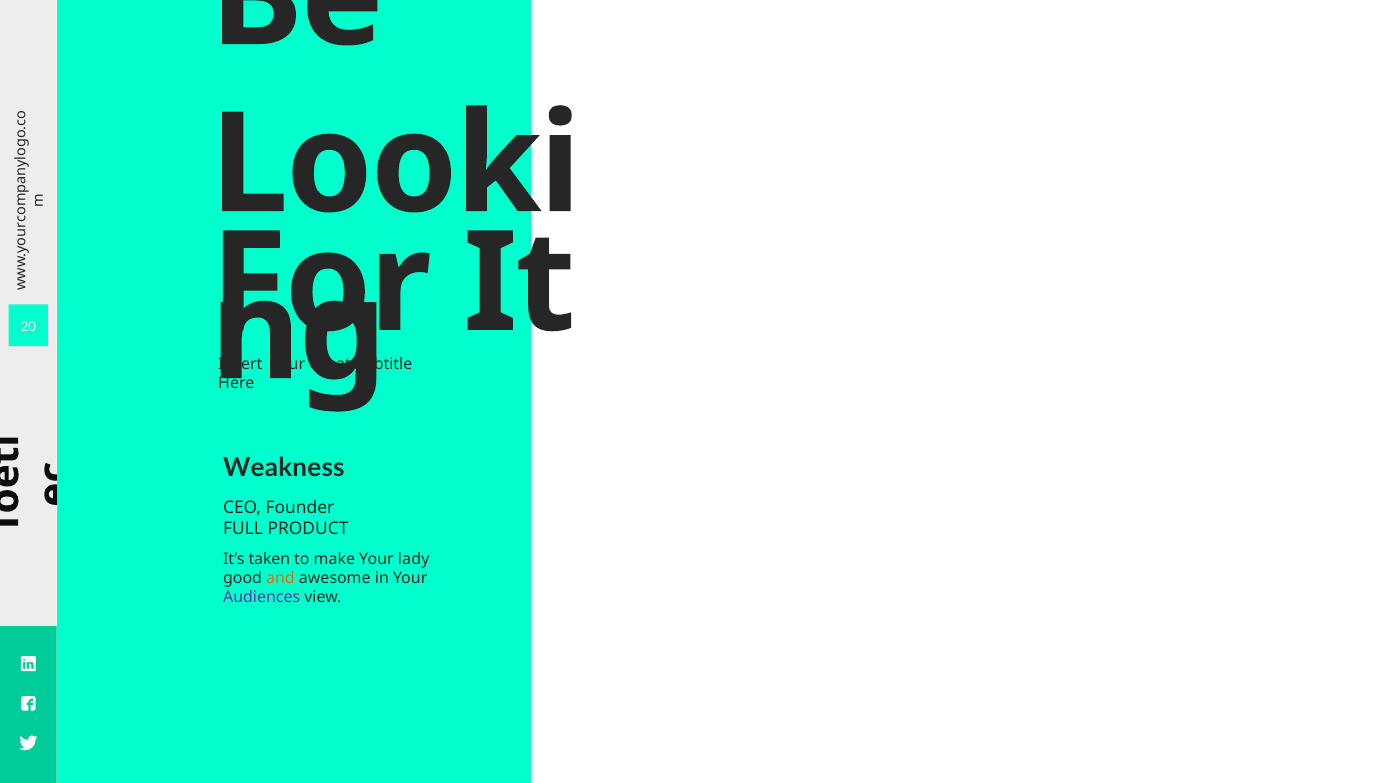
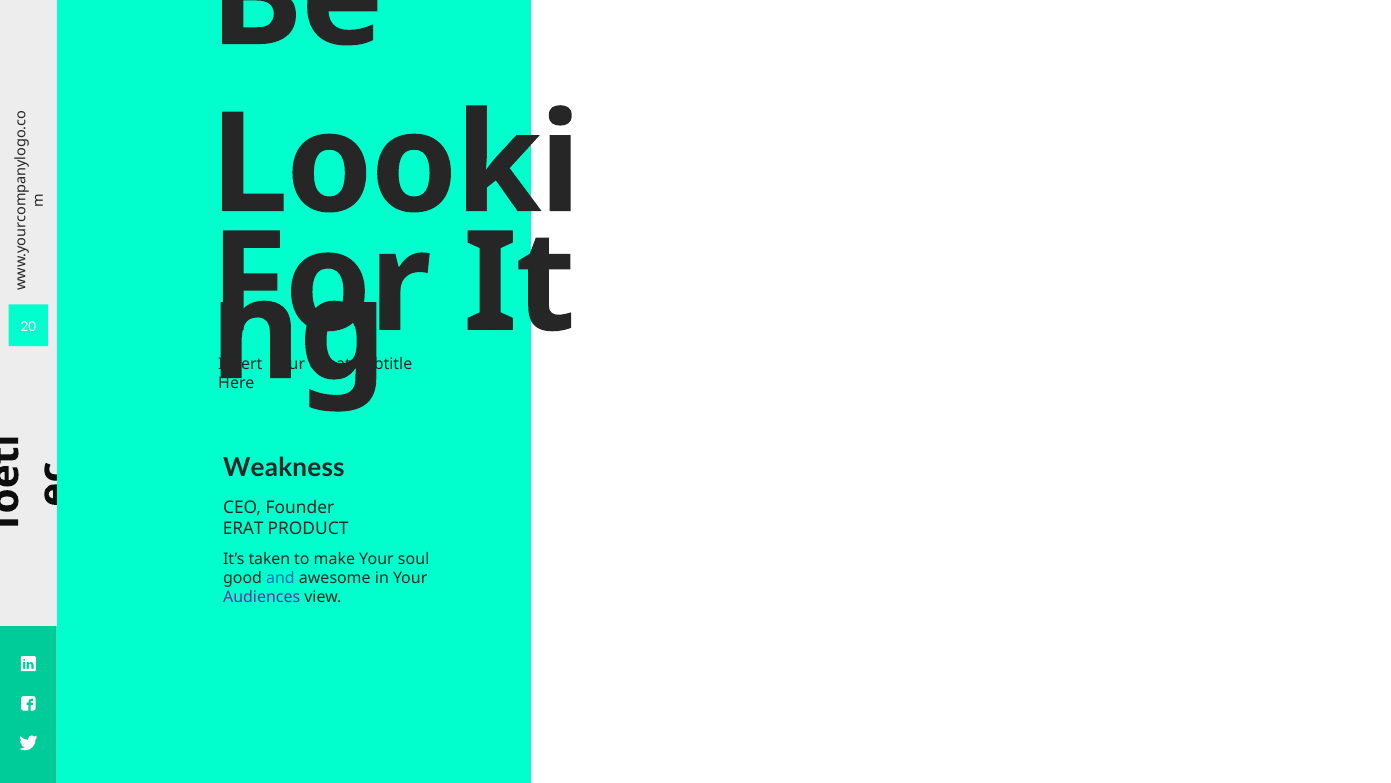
FULL: FULL -> ERAT (243, 528)
lady: lady -> soul (414, 559)
and colour: orange -> blue (280, 578)
